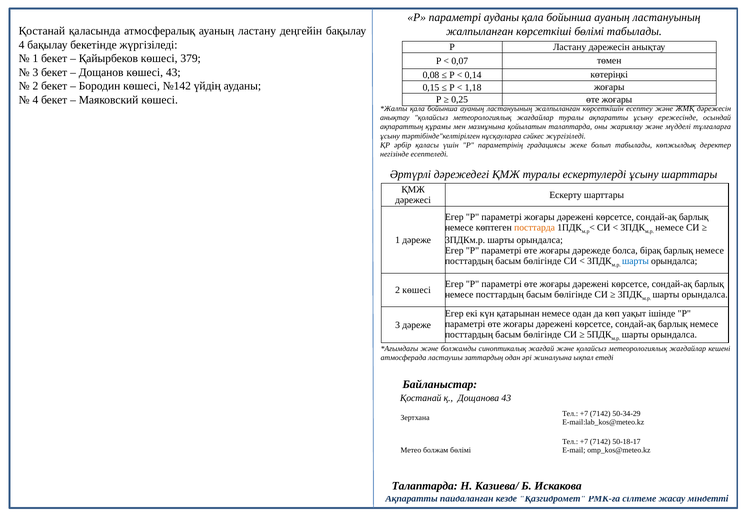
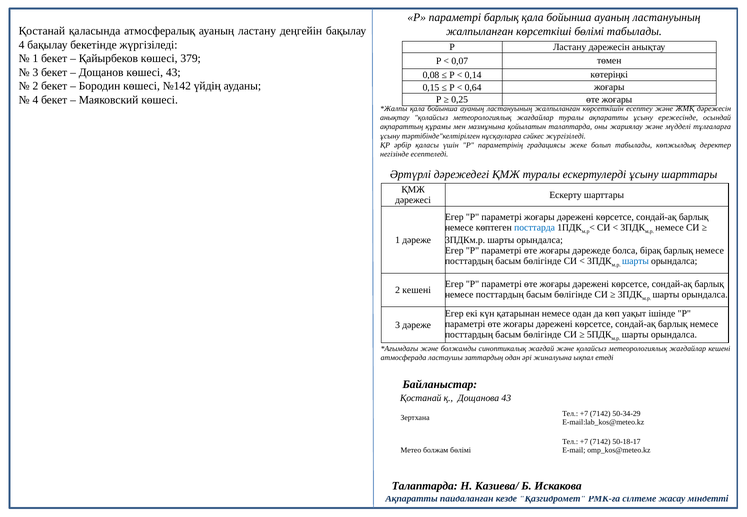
параметрі ауданы: ауданы -> барлық (501, 18)
1,18: 1,18 -> 0,64 (473, 87)
посттарда colour: orange -> blue (535, 228)
2 көшесі: көшесі -> кешені (417, 290)
